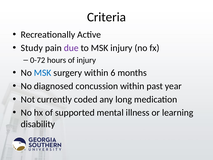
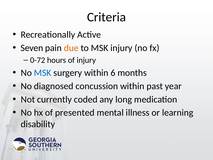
Study: Study -> Seven (32, 48)
due colour: purple -> orange (71, 48)
supported: supported -> presented (75, 113)
